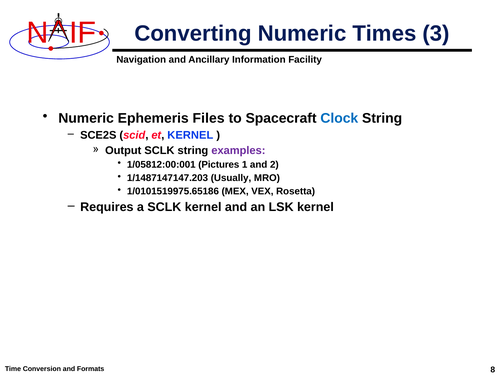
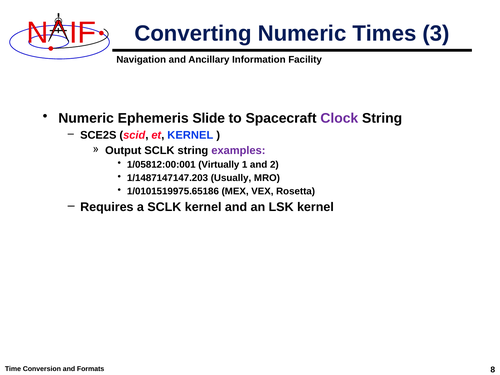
Files: Files -> Slide (209, 118)
Clock colour: blue -> purple (339, 118)
Pictures: Pictures -> Virtually (219, 165)
